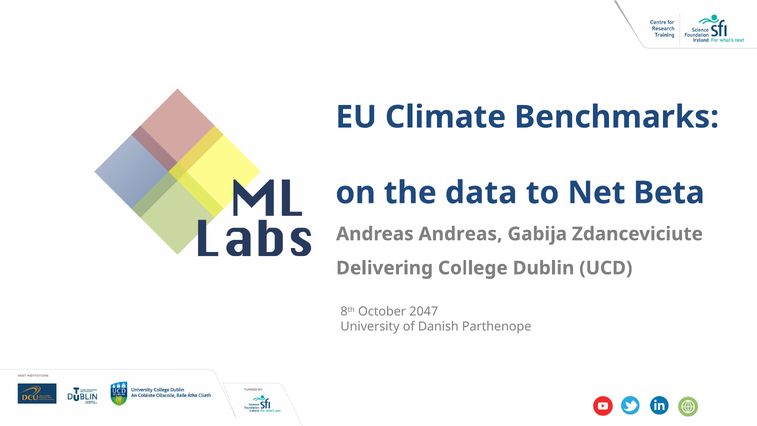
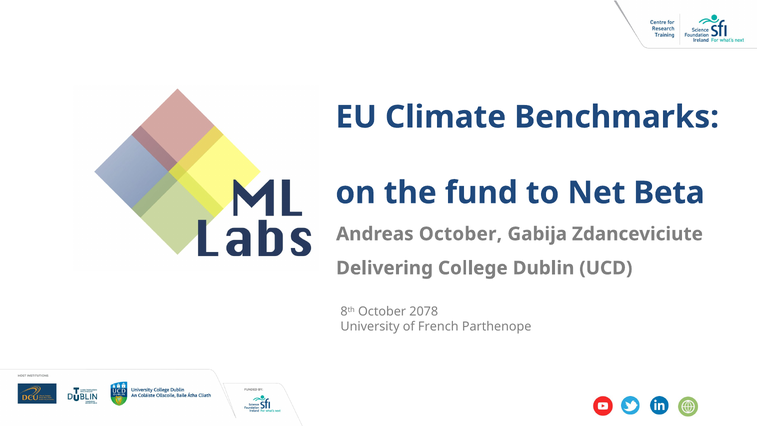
data: data -> fund (481, 193)
Andreas Andreas: Andreas -> October (460, 234)
2047: 2047 -> 2078 (424, 312)
Danish: Danish -> French (438, 327)
